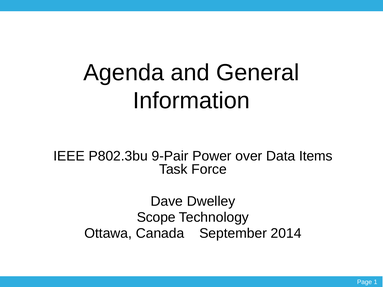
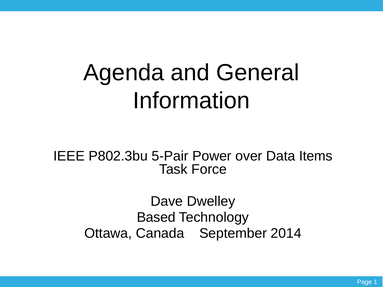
9-Pair: 9-Pair -> 5-Pair (170, 156)
Scope: Scope -> Based (156, 217)
